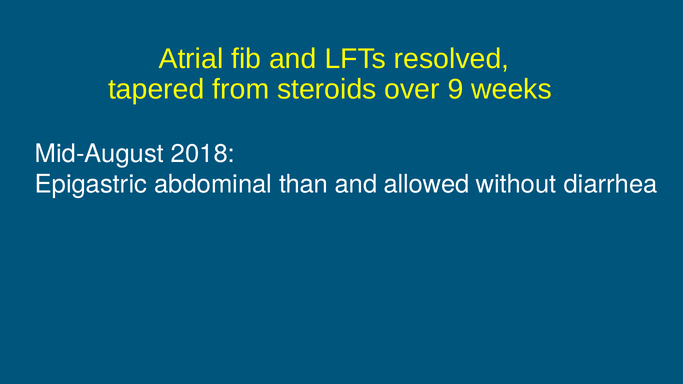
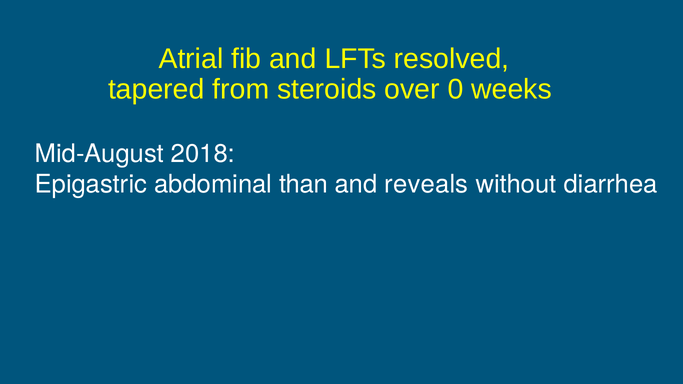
9: 9 -> 0 (456, 89)
allowed: allowed -> reveals (426, 185)
